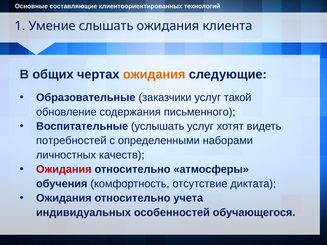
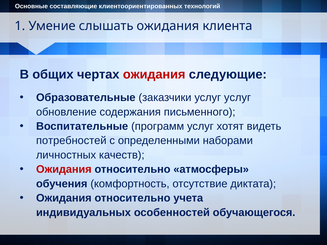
ожидания colour: orange -> red (154, 75)
услуг такой: такой -> услуг (238, 98)
услышать: услышать -> программ (158, 126)
